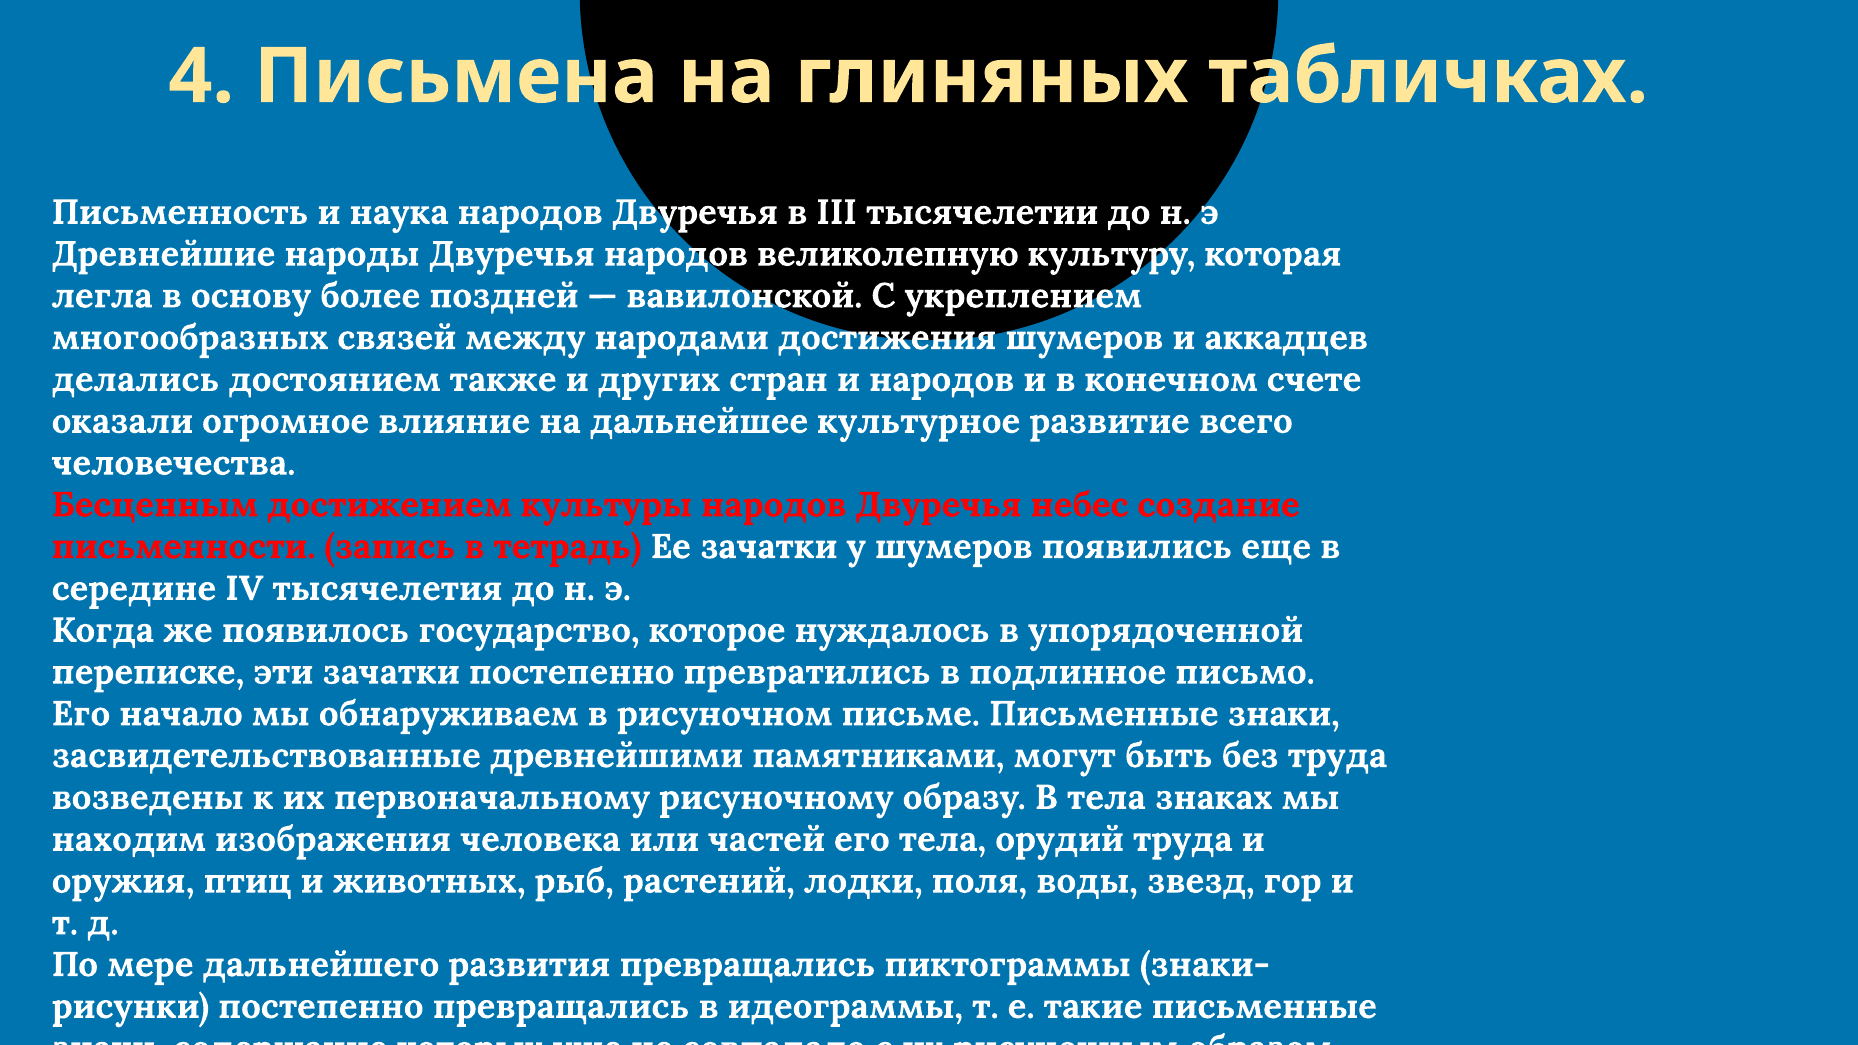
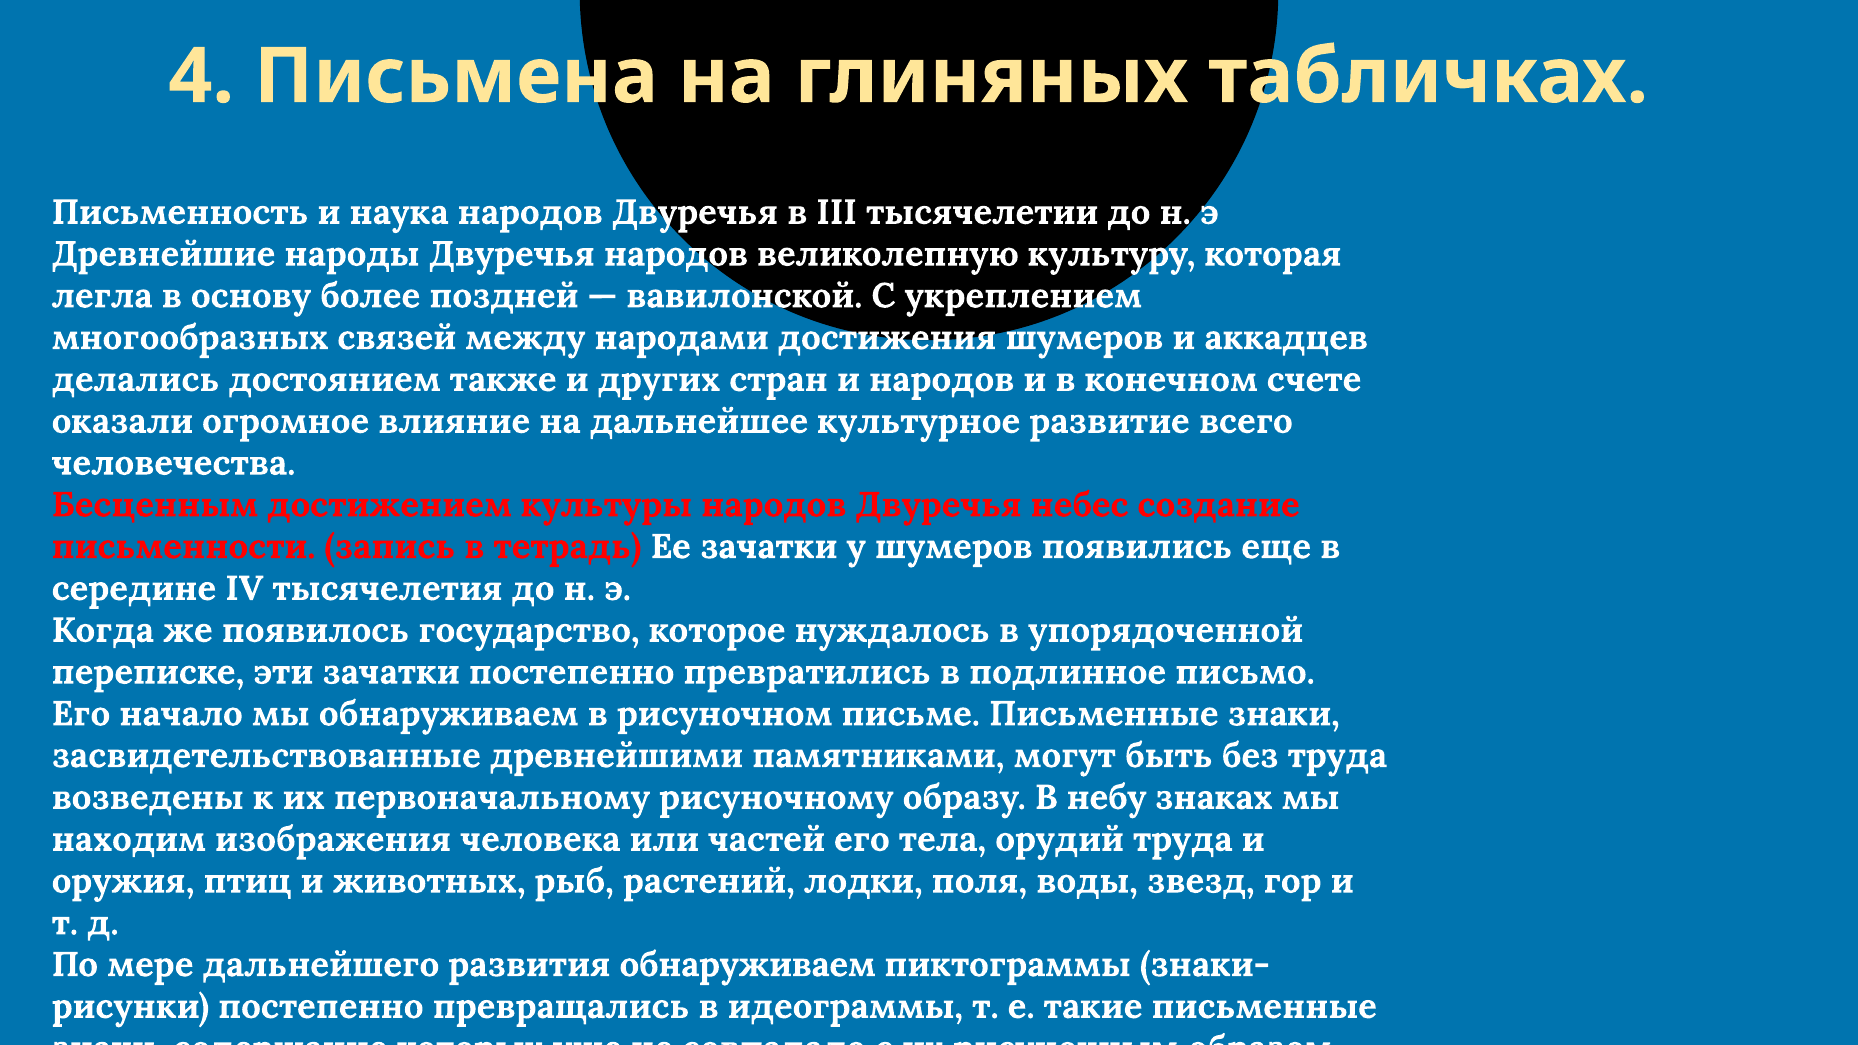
В тела: тела -> небу (1107, 798)
развития превращались: превращались -> обнаруживаем (748, 965)
